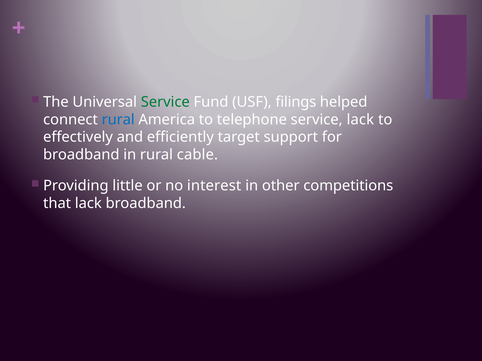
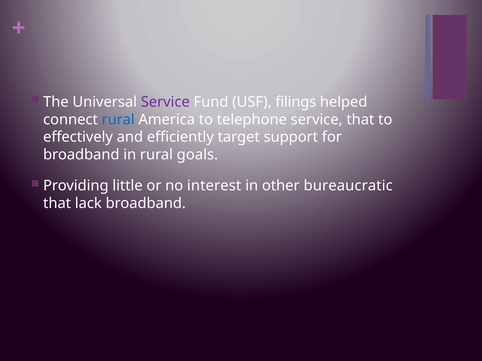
Service colour: green -> purple (165, 102)
service lack: lack -> that (360, 120)
cable: cable -> goals (197, 155)
competitions: competitions -> bureaucratic (348, 186)
